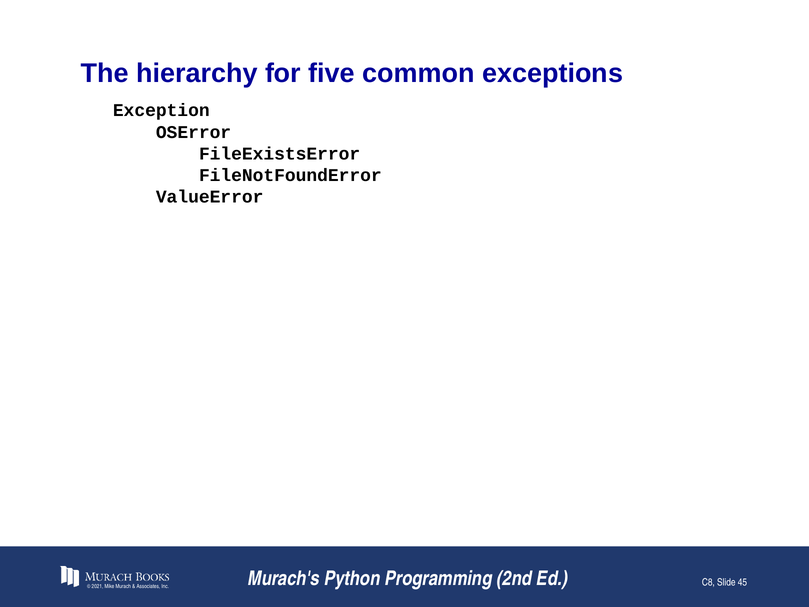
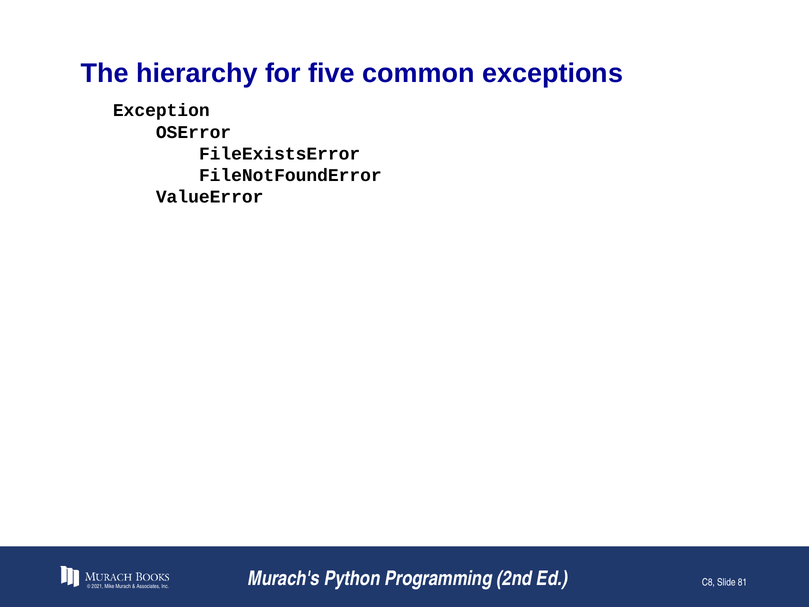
45: 45 -> 81 (742, 582)
